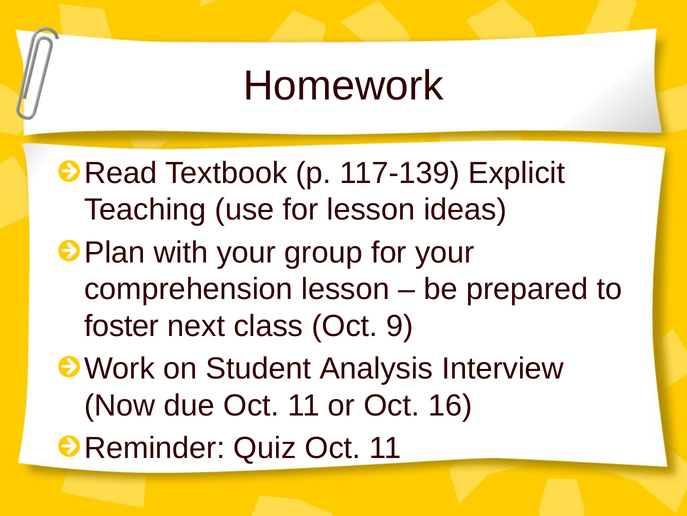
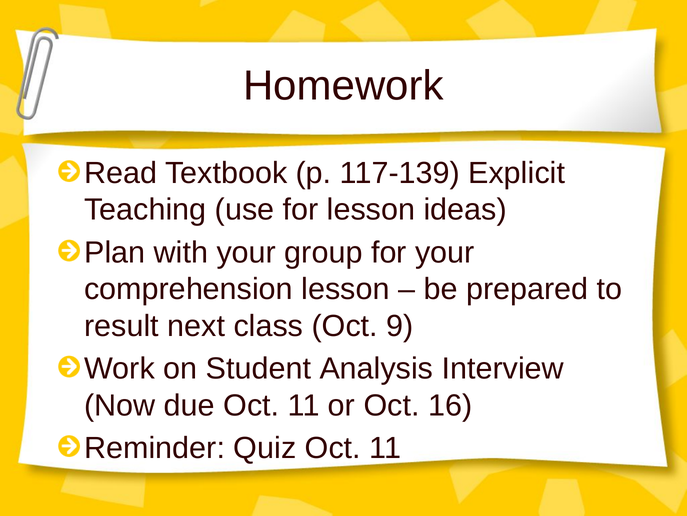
foster: foster -> result (121, 325)
